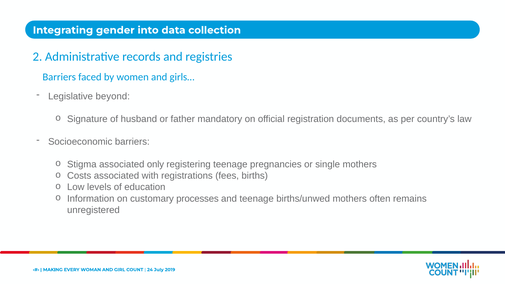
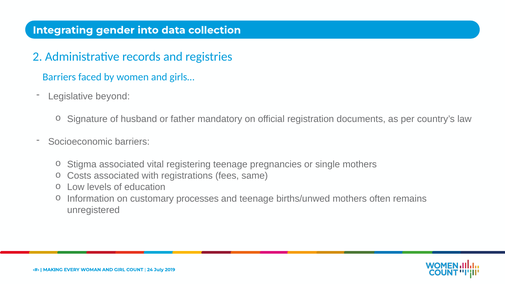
only: only -> vital (155, 165)
births: births -> same (255, 176)
